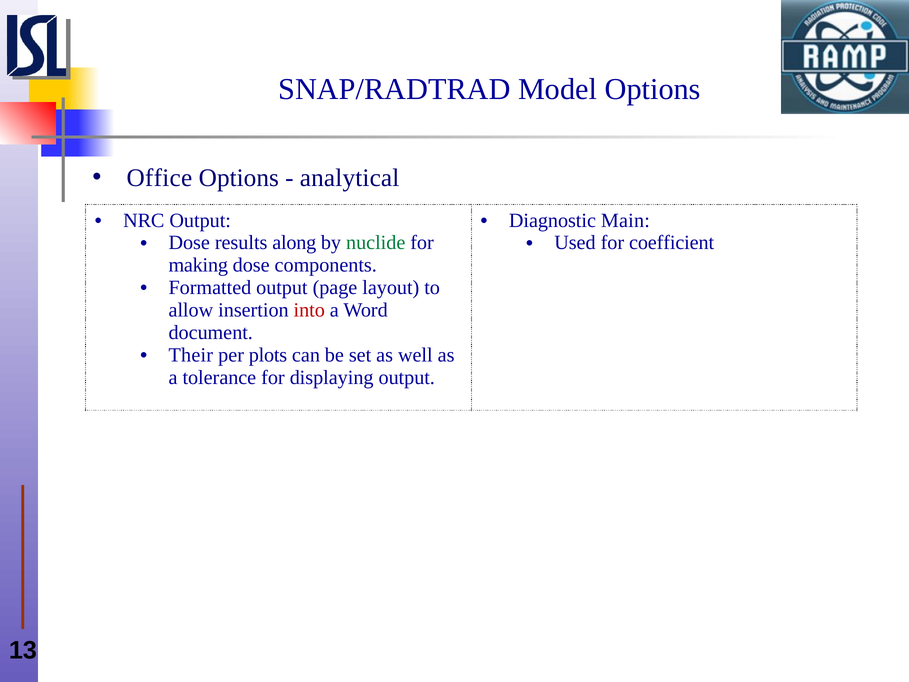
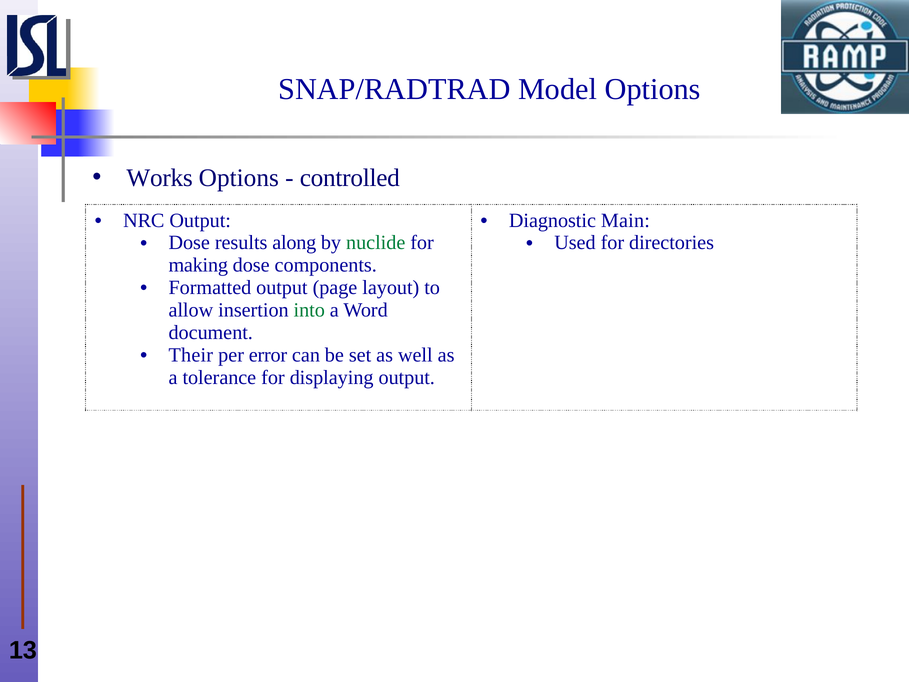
Office: Office -> Works (160, 178)
analytical: analytical -> controlled (350, 178)
coefficient: coefficient -> directories (672, 243)
into colour: red -> green (309, 310)
plots: plots -> error (268, 355)
